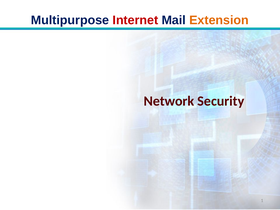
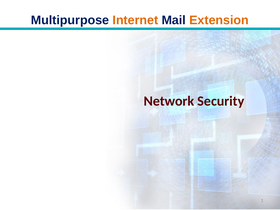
Internet colour: red -> orange (135, 20)
